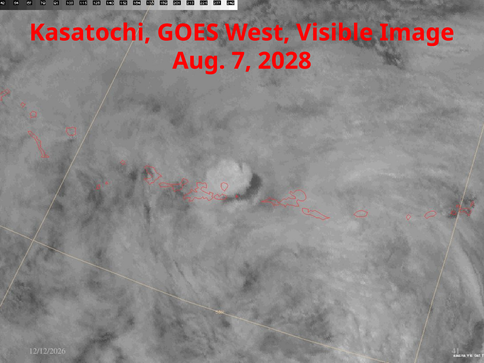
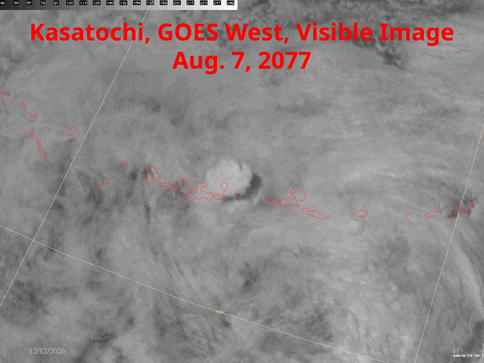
2028: 2028 -> 2077 (285, 61)
